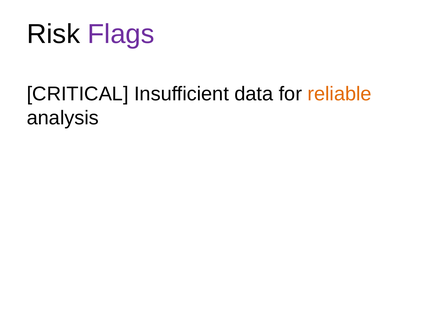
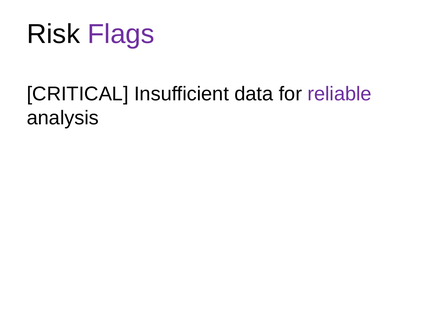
reliable colour: orange -> purple (340, 94)
